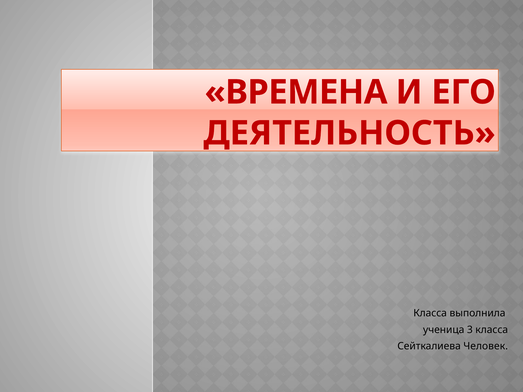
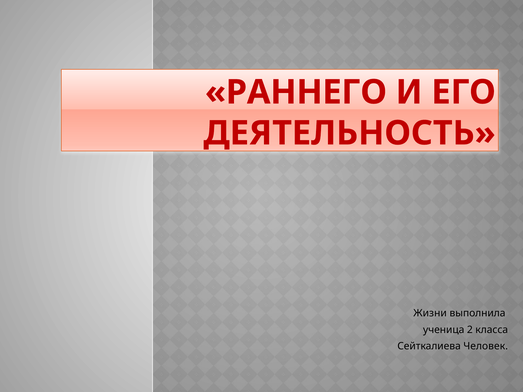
ВРЕМЕНА: ВРЕМЕНА -> РАННЕГО (296, 92)
Класса: Класса -> Жизни (430, 313)
3: 3 -> 2 (470, 330)
